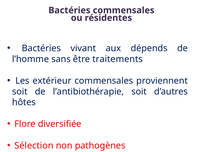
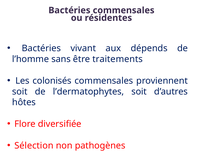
extérieur: extérieur -> colonisés (52, 81)
l’antibiothérapie: l’antibiothérapie -> l’dermatophytes (88, 92)
